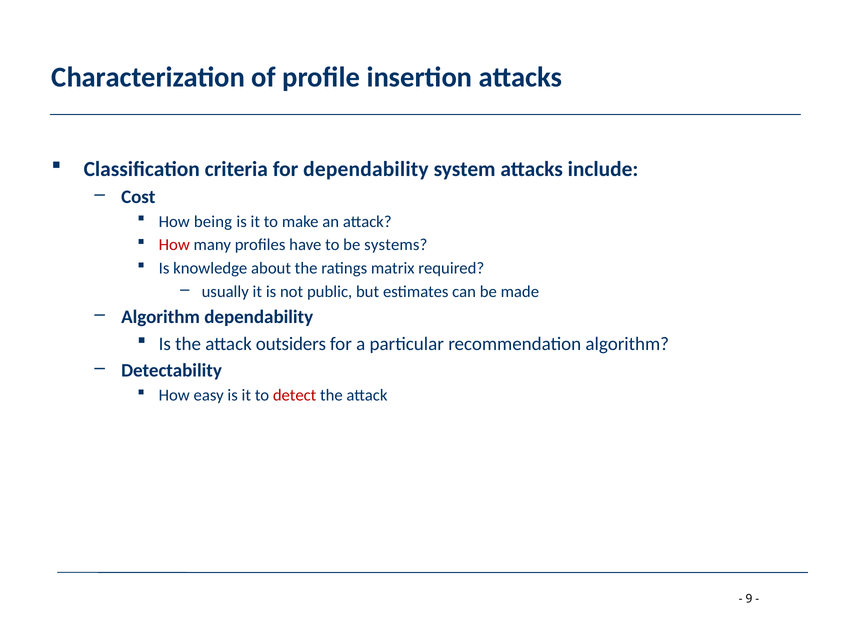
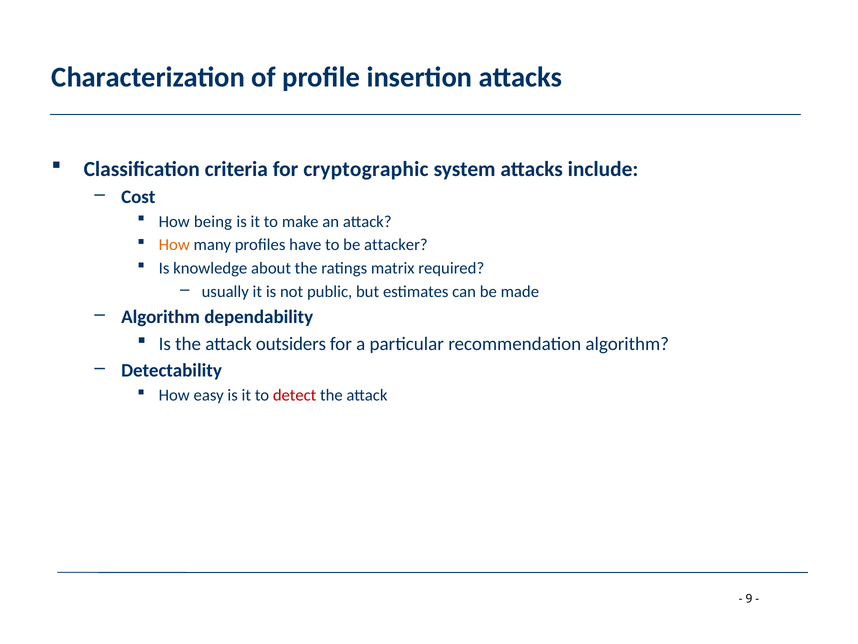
for dependability: dependability -> cryptographic (366, 169)
How colour: red -> orange (174, 245)
systems: systems -> attacker (396, 245)
